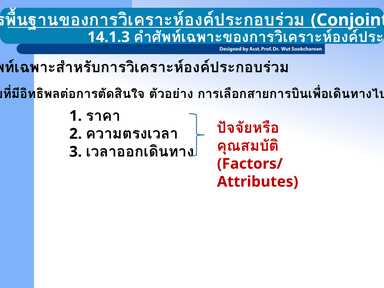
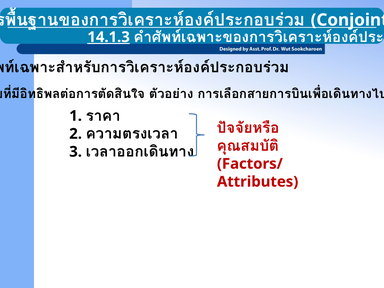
14.1.3 underline: none -> present (109, 37)
